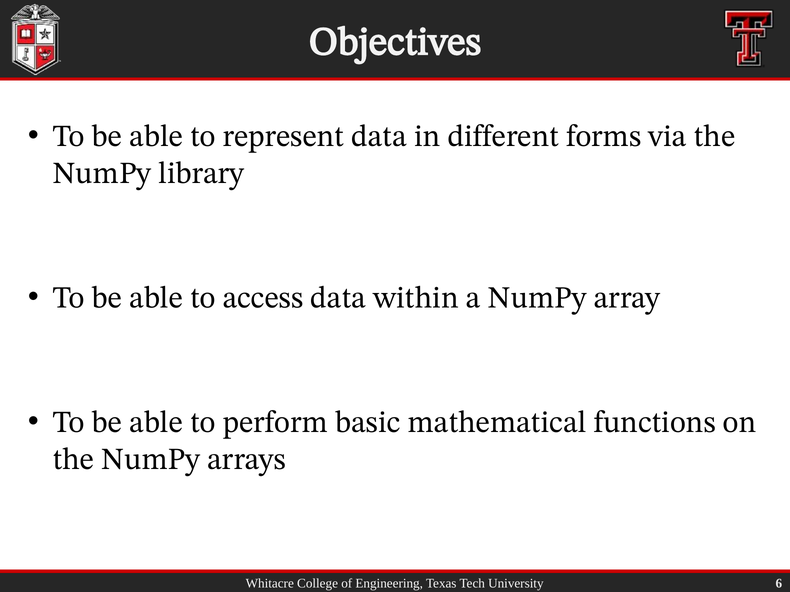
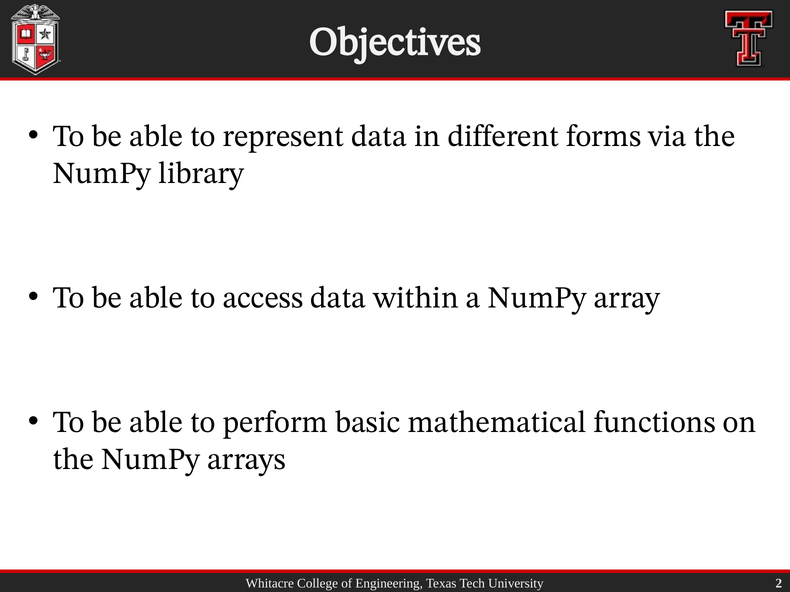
6: 6 -> 2 (779, 584)
